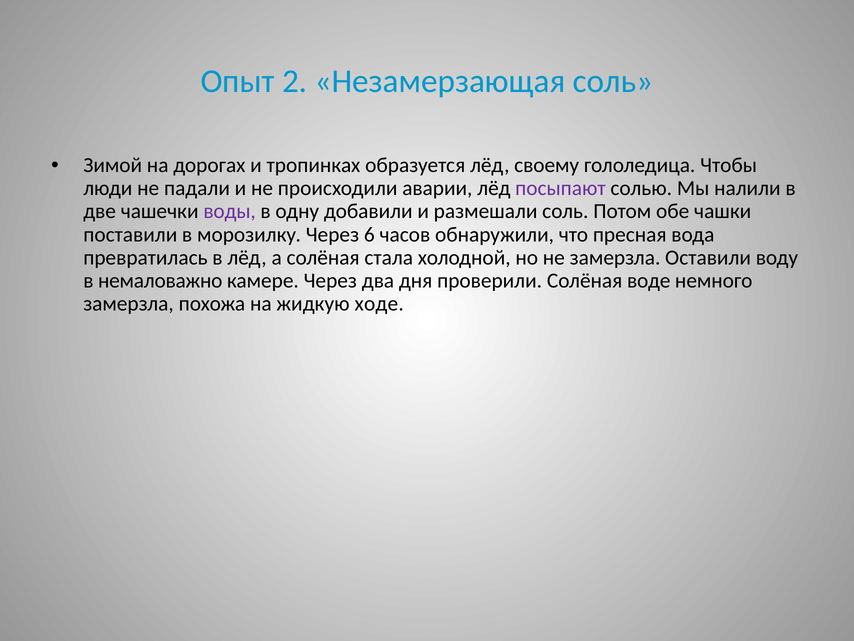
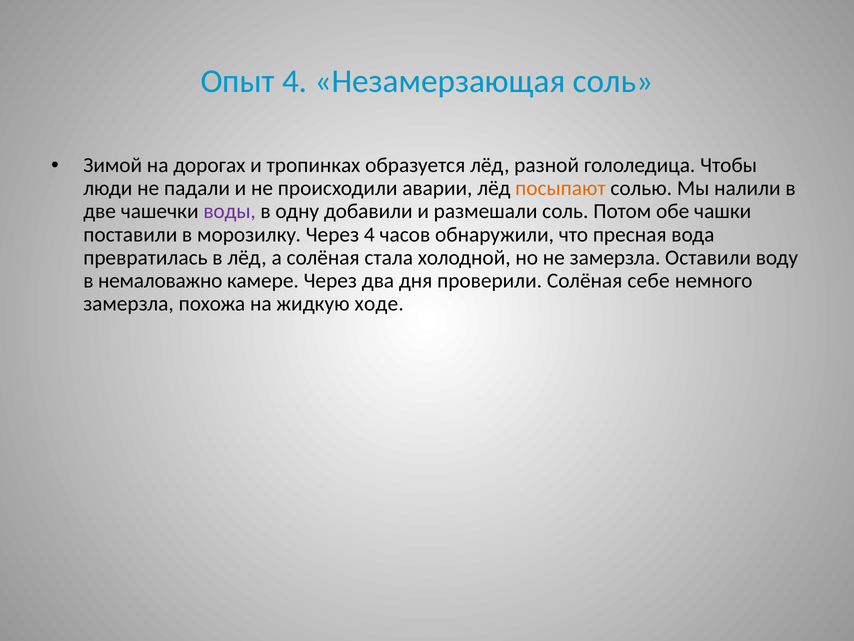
Опыт 2: 2 -> 4 (295, 81)
своему: своему -> разной (547, 165)
посыпают colour: purple -> orange (560, 188)
Через 6: 6 -> 4 (369, 234)
воде: воде -> себе (649, 280)
